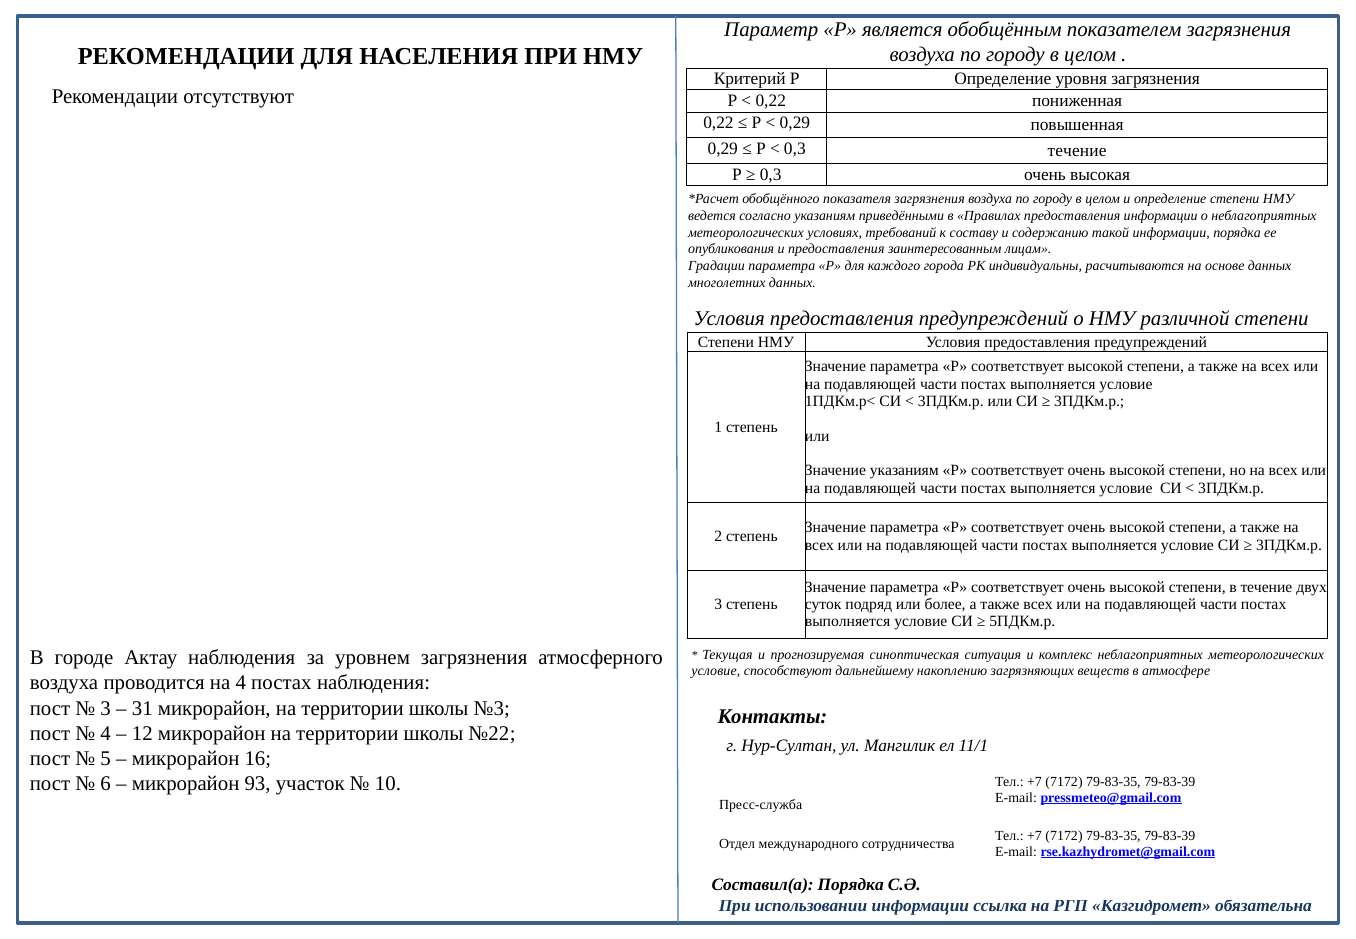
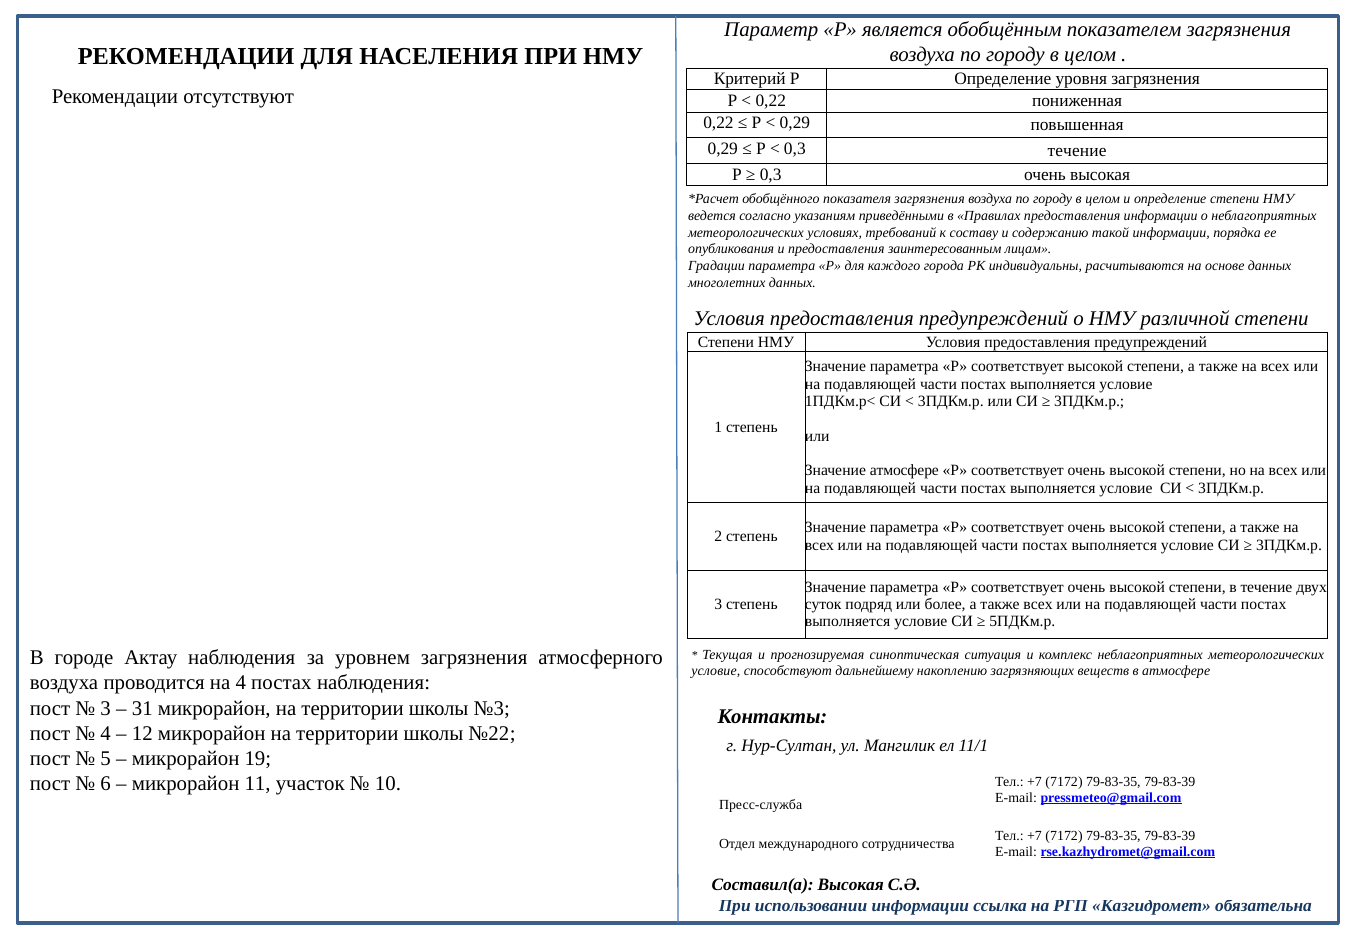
Значение указаниям: указаниям -> атмосфере (904, 470)
16: 16 -> 19 (258, 758)
93: 93 -> 11 (258, 783)
Составил(а Порядка: Порядка -> Высокая (851, 884)
